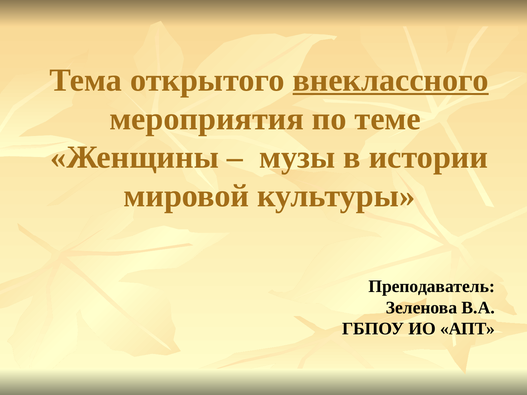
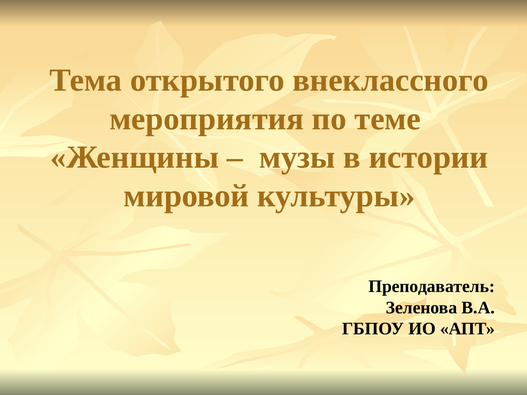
внеклассного underline: present -> none (391, 80)
